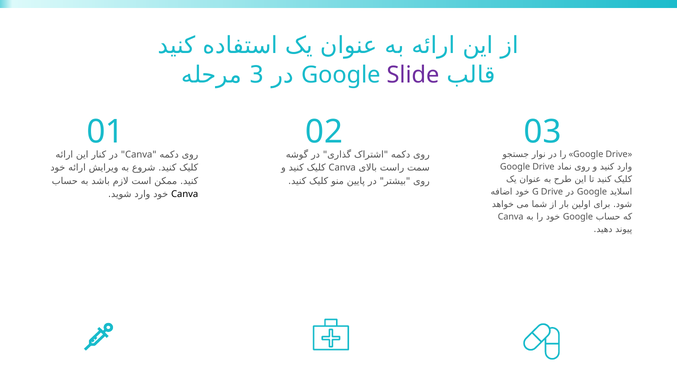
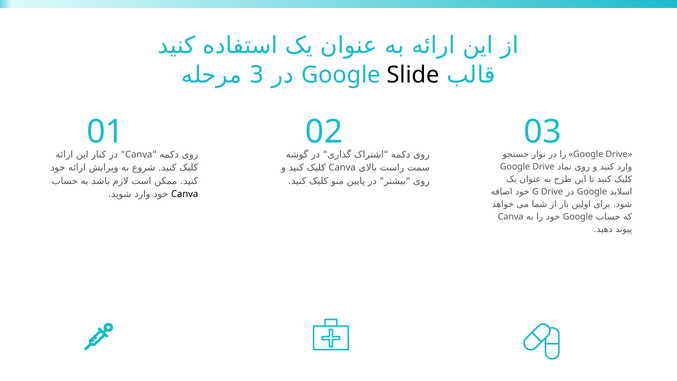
Slide colour: purple -> black (413, 75)
